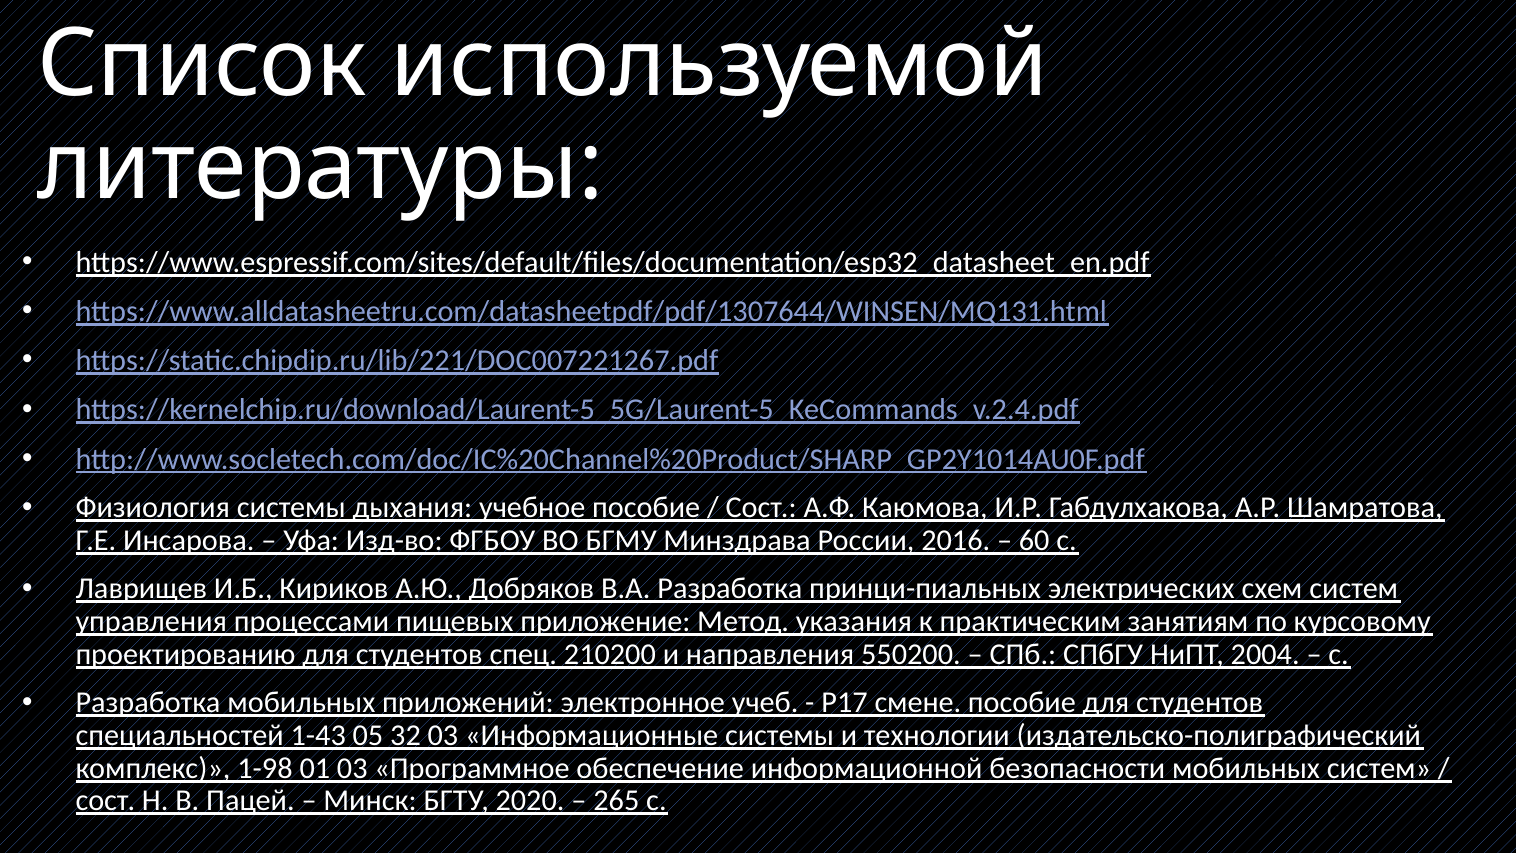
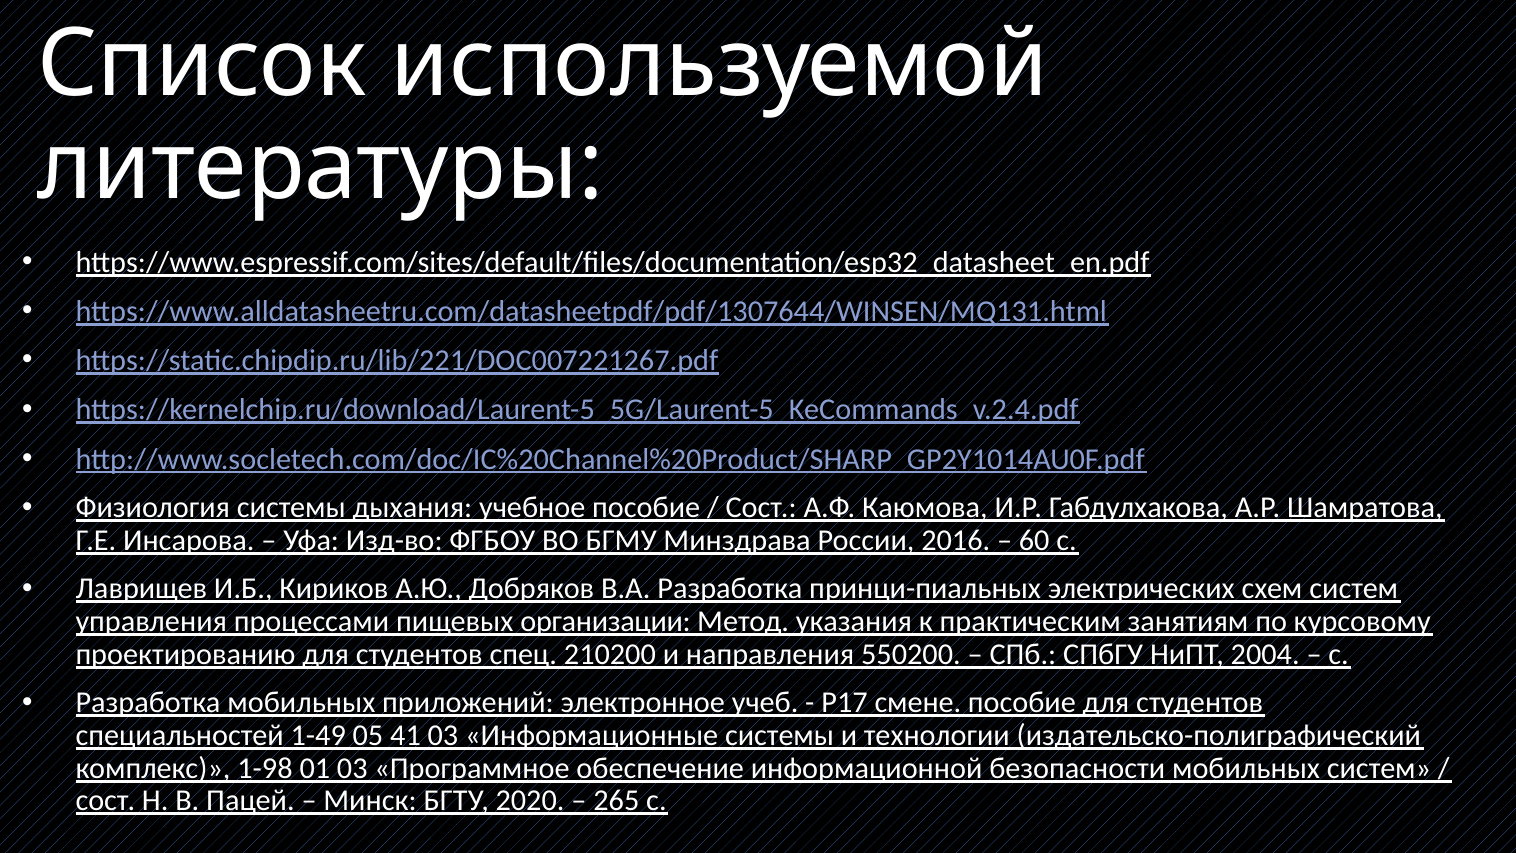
приложение: приложение -> организации (606, 621)
1-43: 1-43 -> 1-49 (318, 735)
32: 32 -> 41 (406, 735)
